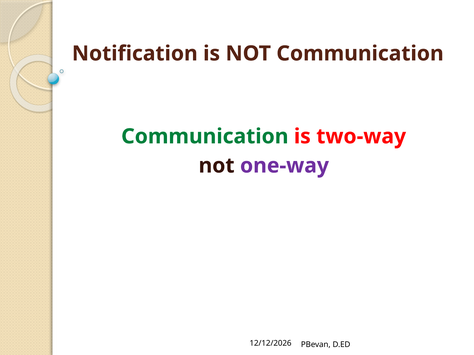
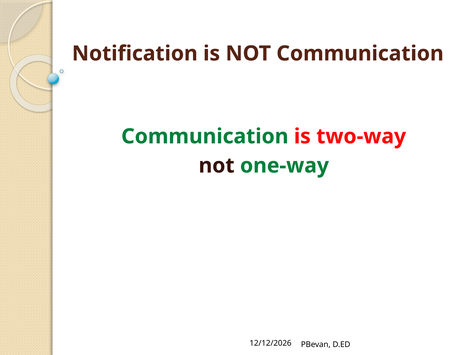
one-way colour: purple -> green (284, 166)
